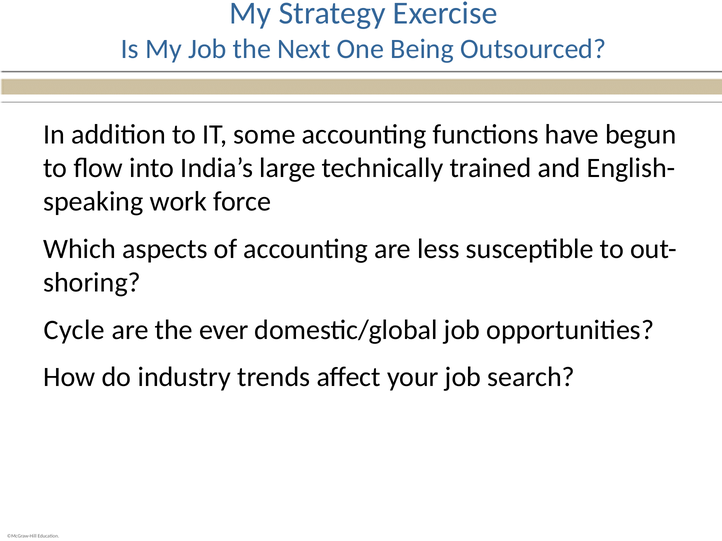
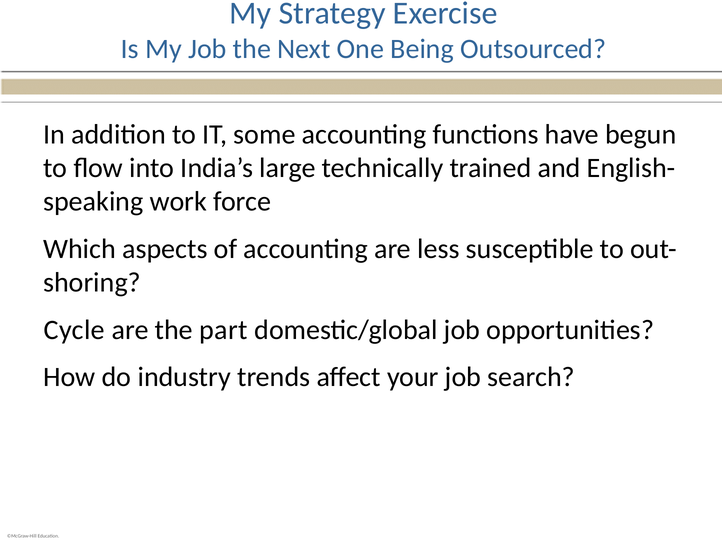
ever: ever -> part (224, 330)
